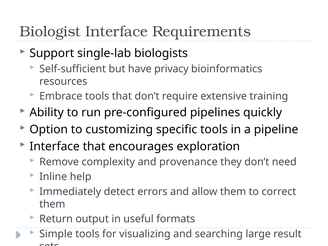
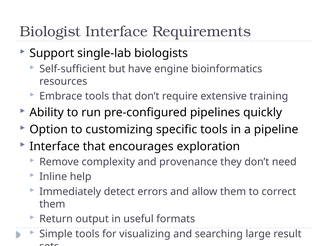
privacy: privacy -> engine (171, 69)
